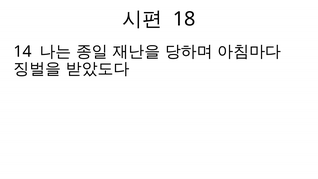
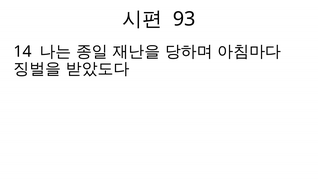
18: 18 -> 93 (184, 19)
